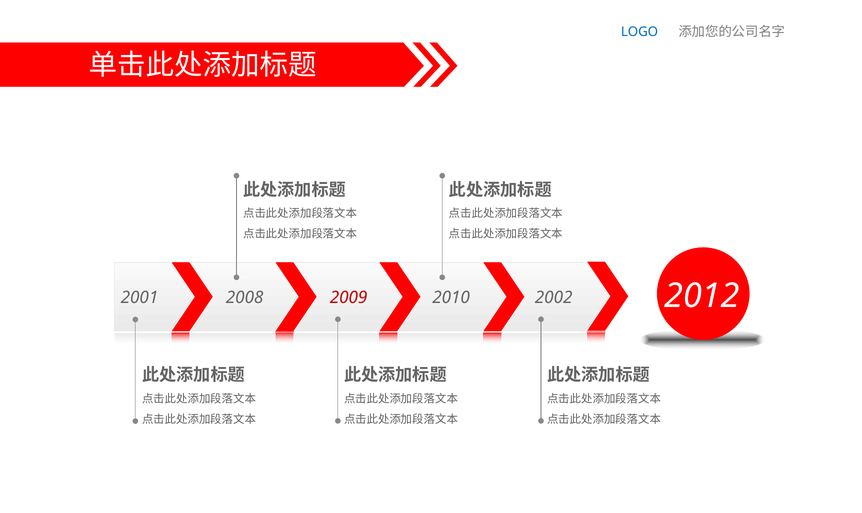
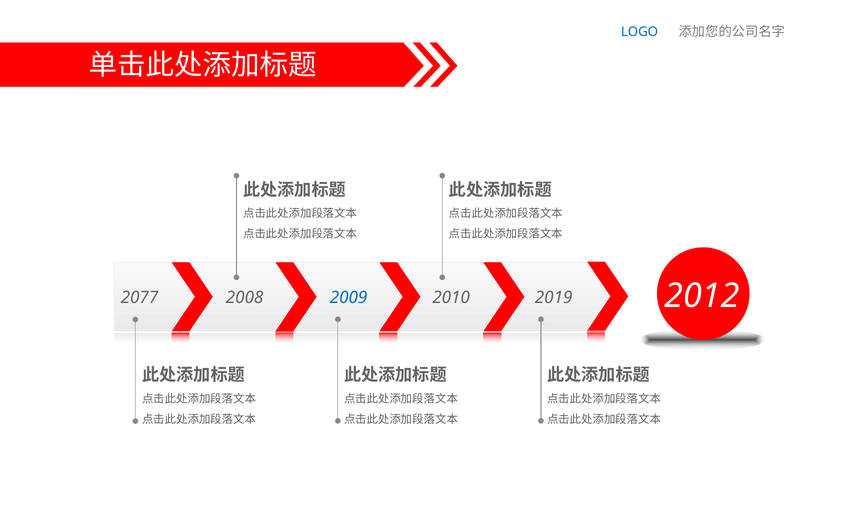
2001: 2001 -> 2077 (140, 298)
2009 colour: red -> blue (349, 298)
2002: 2002 -> 2019 (554, 298)
